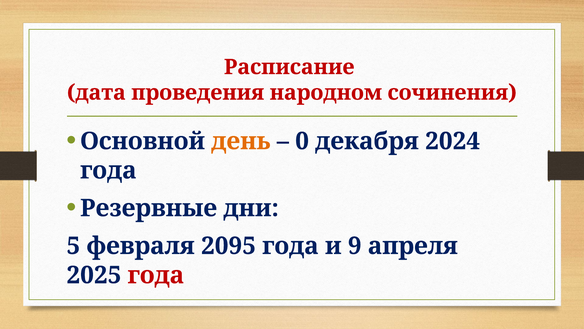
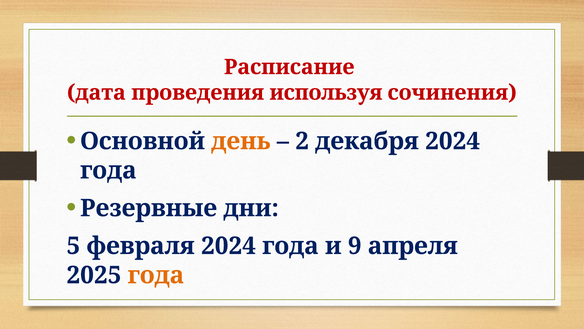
народном: народном -> используя (326, 93)
0: 0 -> 2 (302, 141)
февраля 2095: 2095 -> 2024 (228, 246)
года colour: red -> orange (156, 275)
